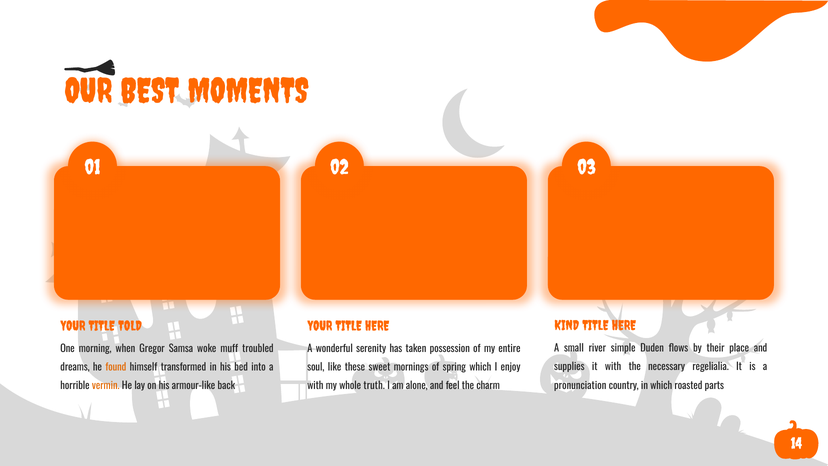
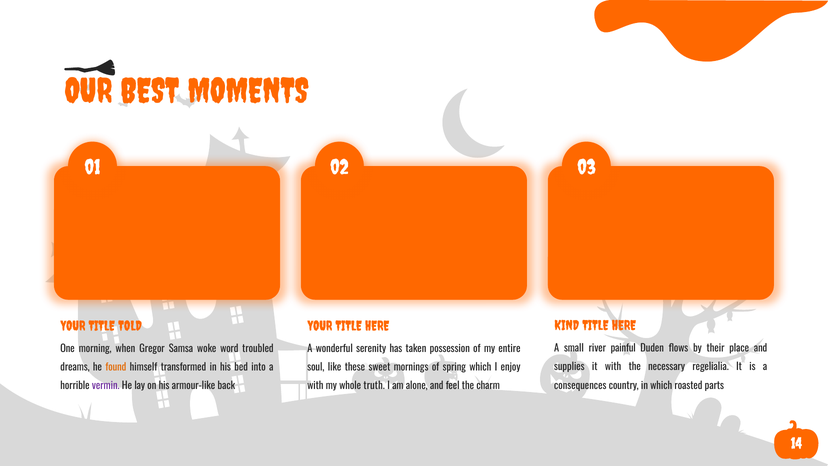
simple: simple -> painful (623, 348)
muff: muff -> word (229, 349)
pronunciation: pronunciation -> consequences (580, 385)
vermin colour: orange -> purple (106, 386)
